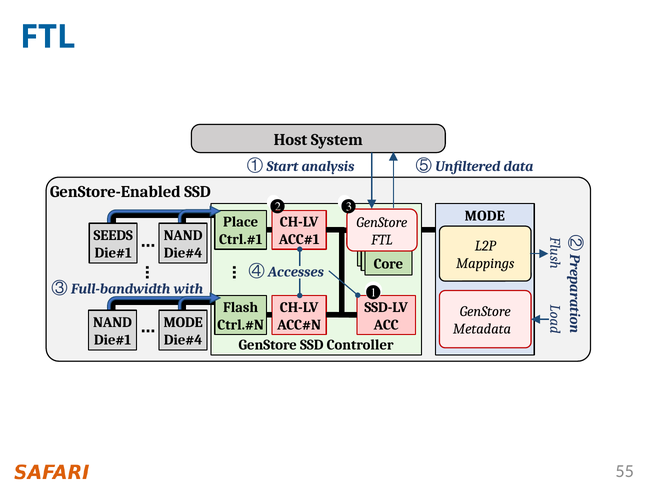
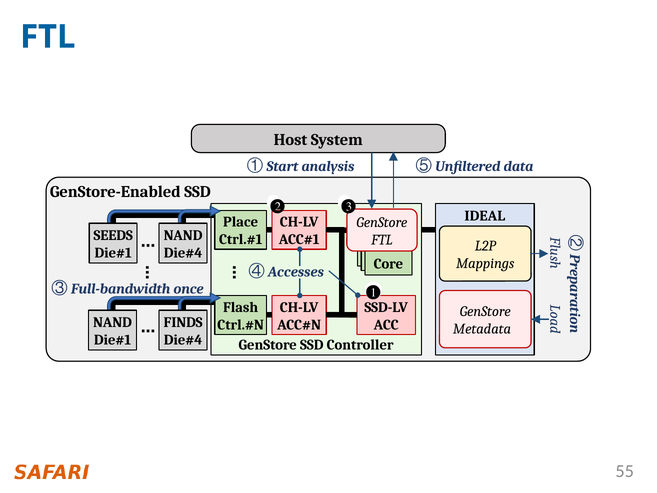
MODE: MODE -> IDEAL (485, 216)
with: with -> once (189, 289)
MODE: MODE -> FINDS (183, 322)
